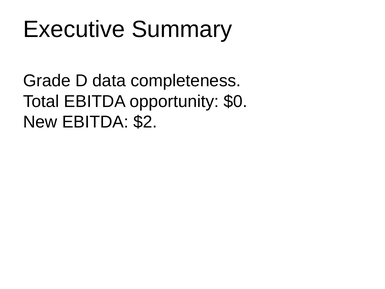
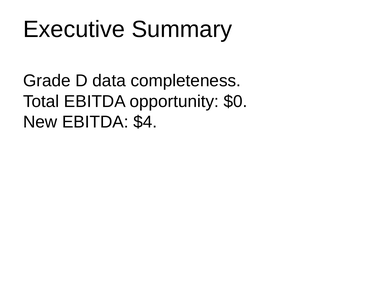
$2: $2 -> $4 (145, 122)
